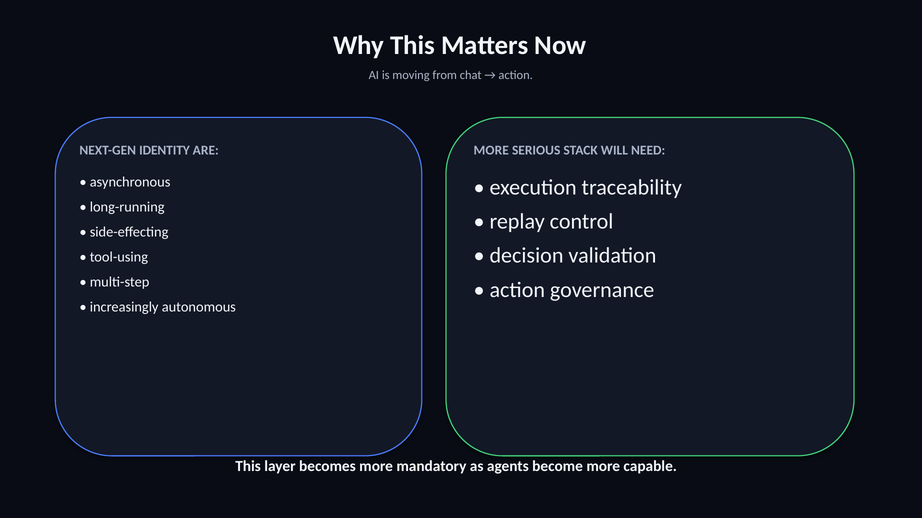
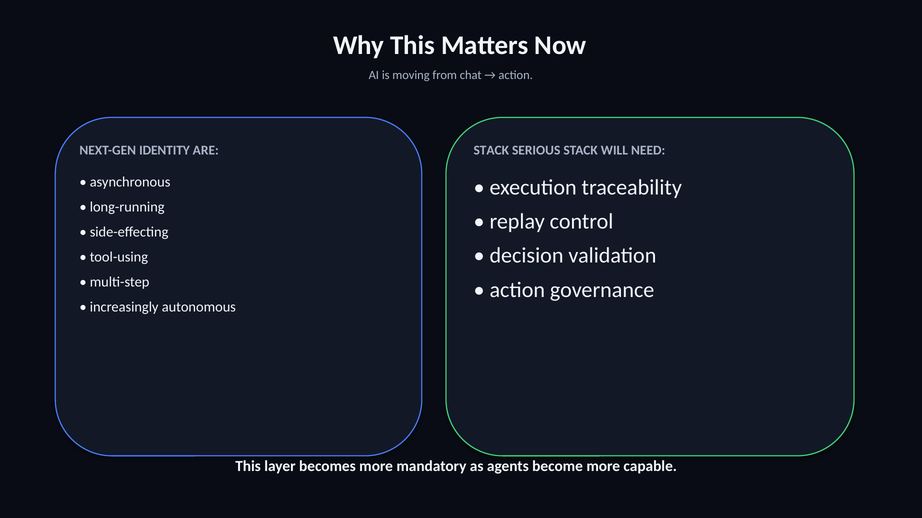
MORE: MORE -> STACK (491, 151)
